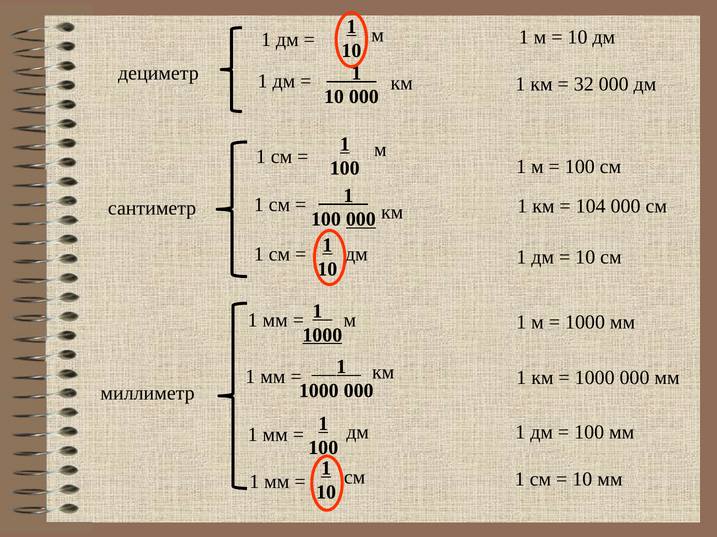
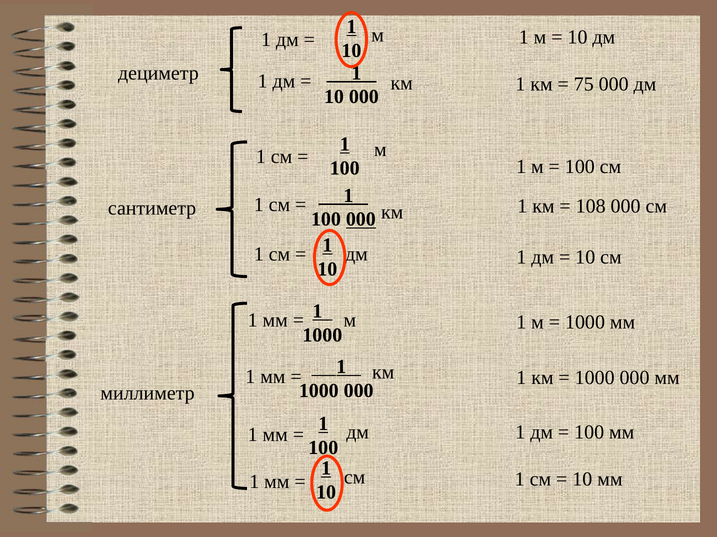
32: 32 -> 75 (584, 84)
104: 104 -> 108 (591, 207)
1000 underline: present -> none (322, 336)
